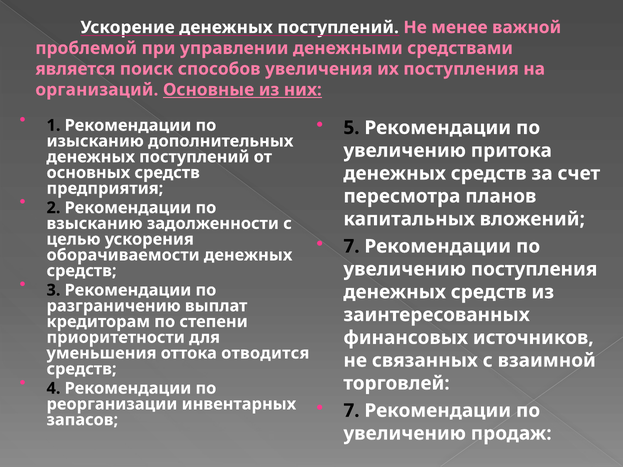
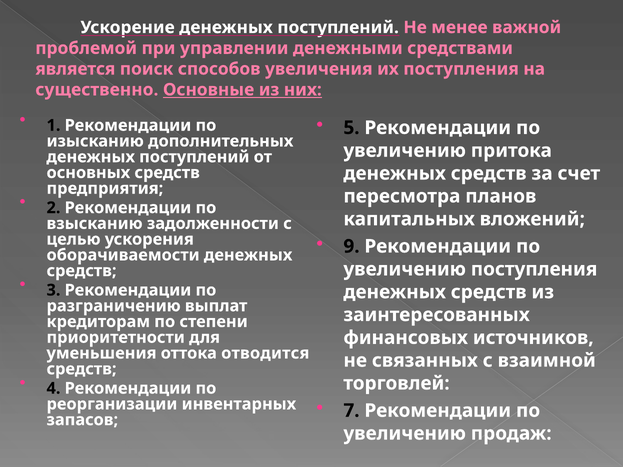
организаций: организаций -> существенно (97, 90)
7: 7 -> 9 (352, 246)
